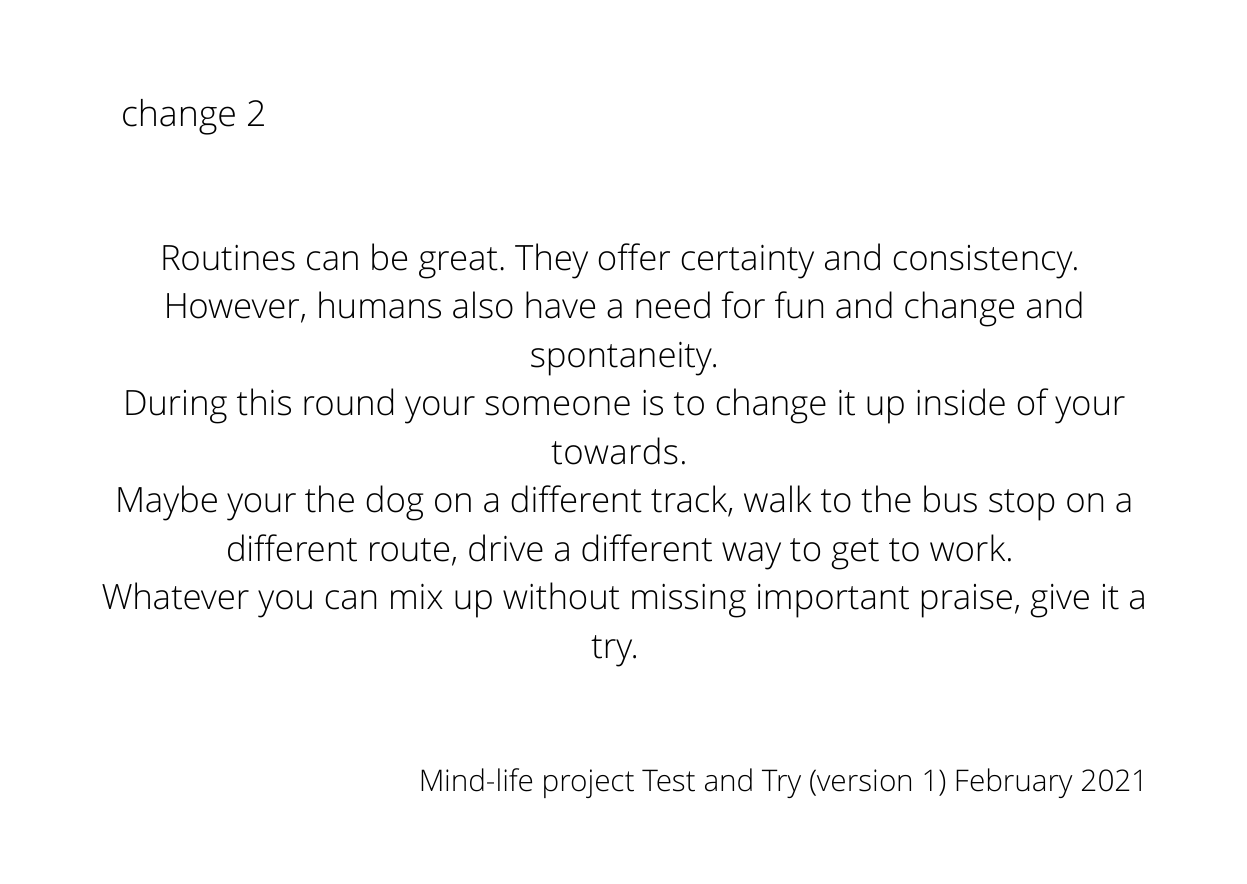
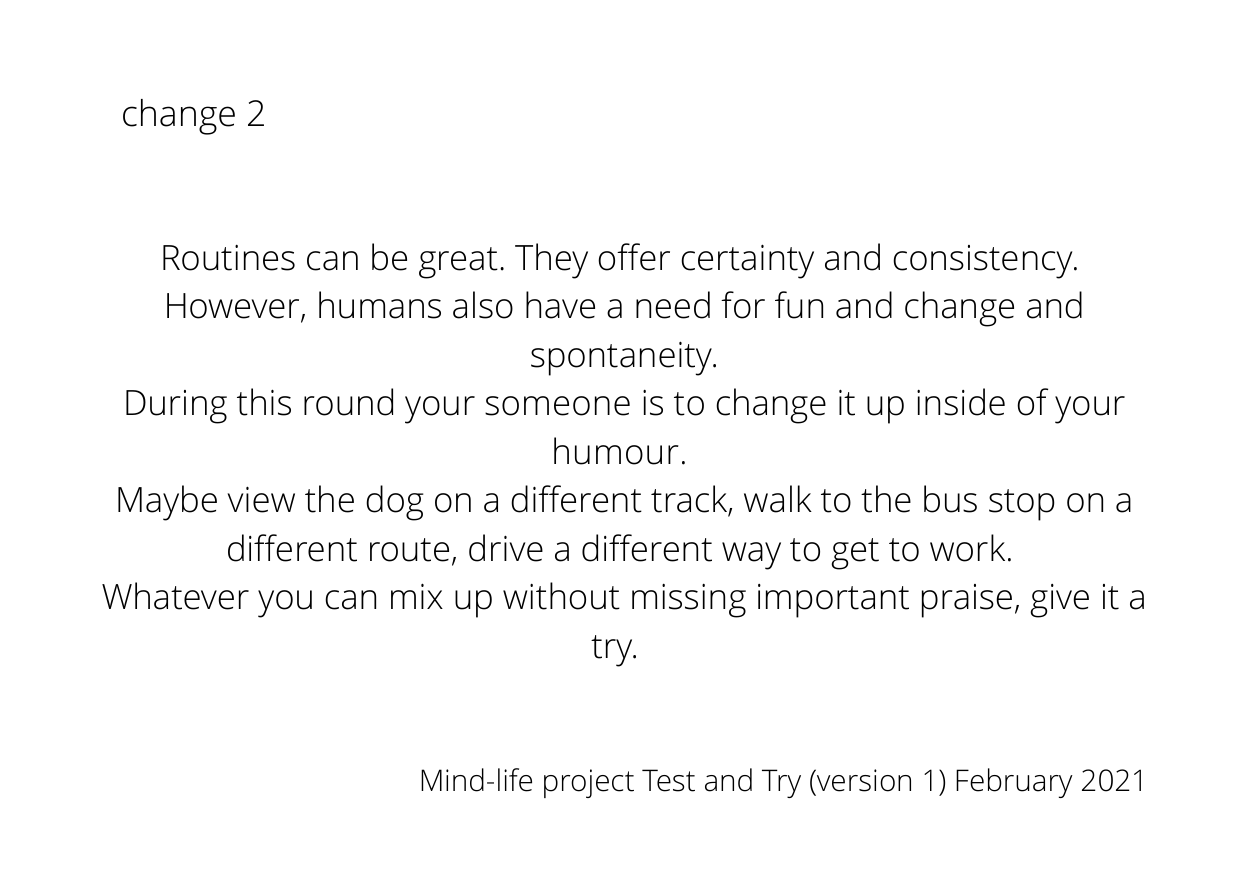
towards: towards -> humour (620, 453)
Maybe your: your -> view (262, 501)
